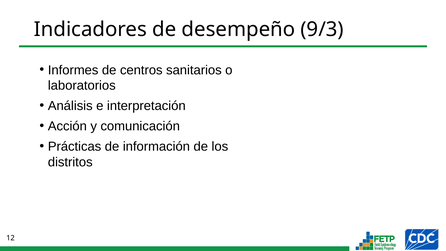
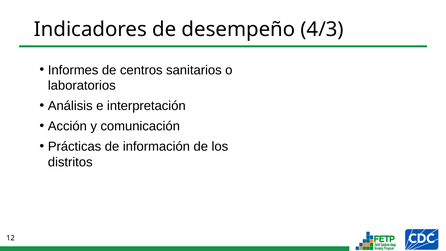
9/3: 9/3 -> 4/3 (322, 29)
